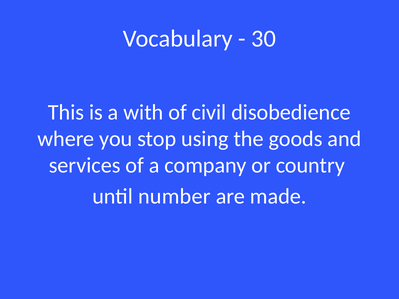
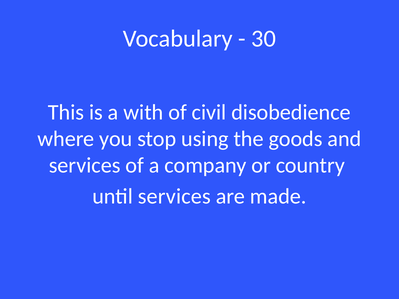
until number: number -> services (174, 197)
